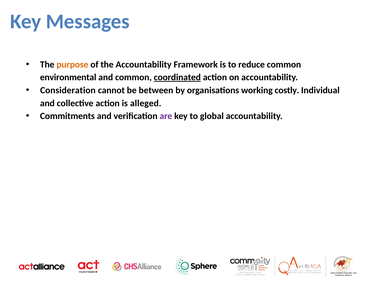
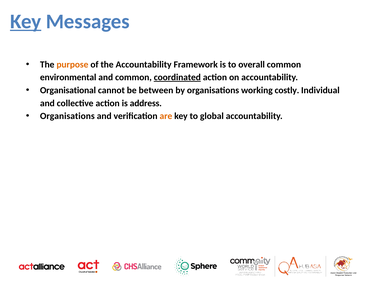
Key underline: none -> present (26, 22)
reduce: reduce -> overall (252, 64)
Consideration: Consideration -> Organisational (68, 90)
alleged: alleged -> address (146, 103)
Commitments: Commitments -> Organisations (67, 116)
are colour: purple -> orange (166, 116)
